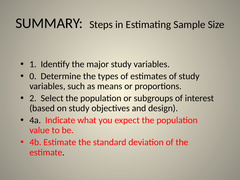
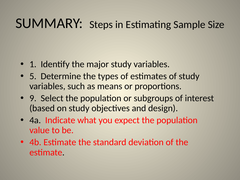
0: 0 -> 5 (33, 76)
2: 2 -> 9 (33, 98)
